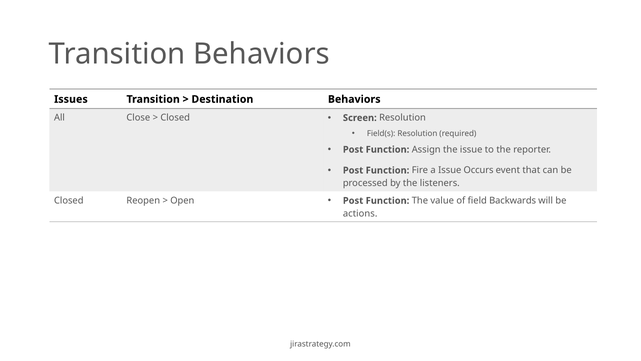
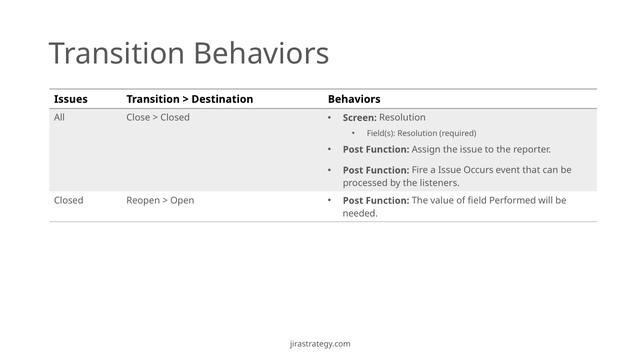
Backwards: Backwards -> Performed (513, 200)
actions: actions -> needed (360, 213)
